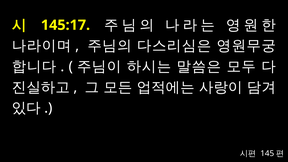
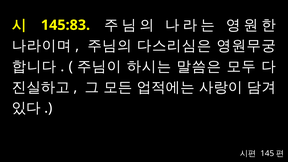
145:17: 145:17 -> 145:83 (65, 25)
